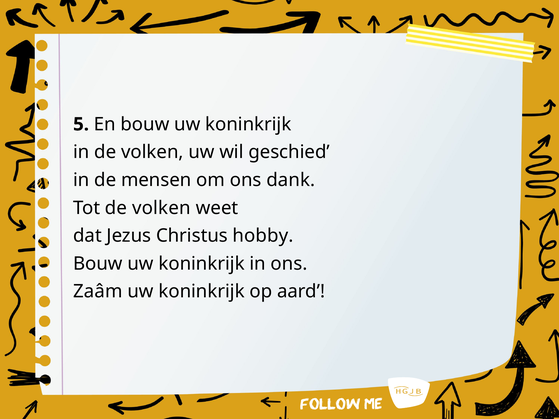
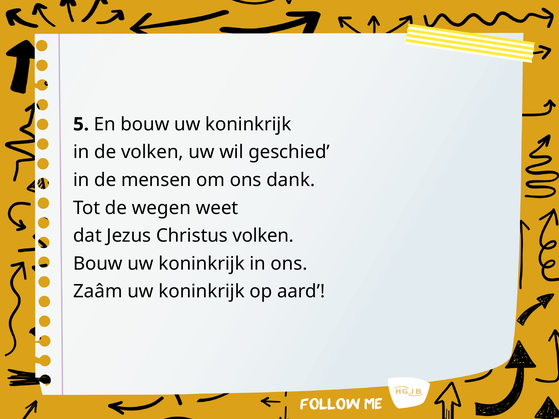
Tot de volken: volken -> wegen (161, 208)
Christus hobby: hobby -> volken (263, 236)
